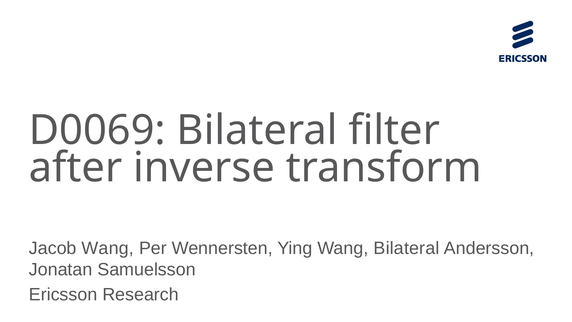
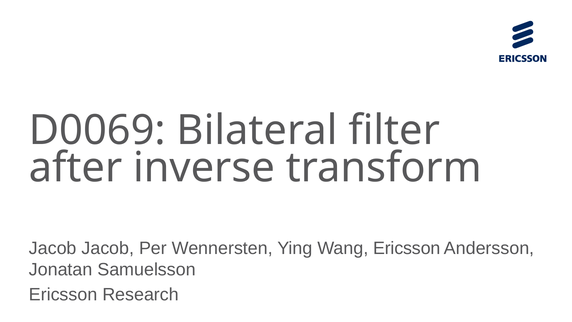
Jacob Wang: Wang -> Jacob (108, 248)
Wang Bilateral: Bilateral -> Ericsson (407, 248)
